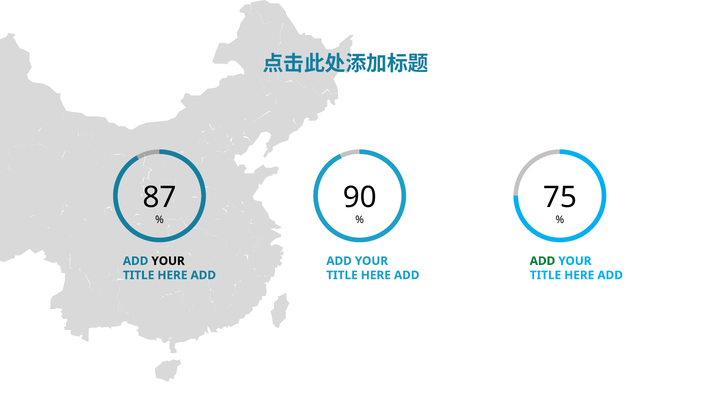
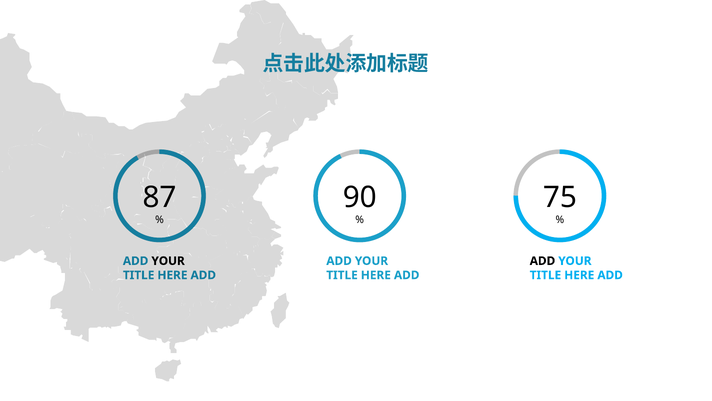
ADD colour: green -> black (543, 261)
